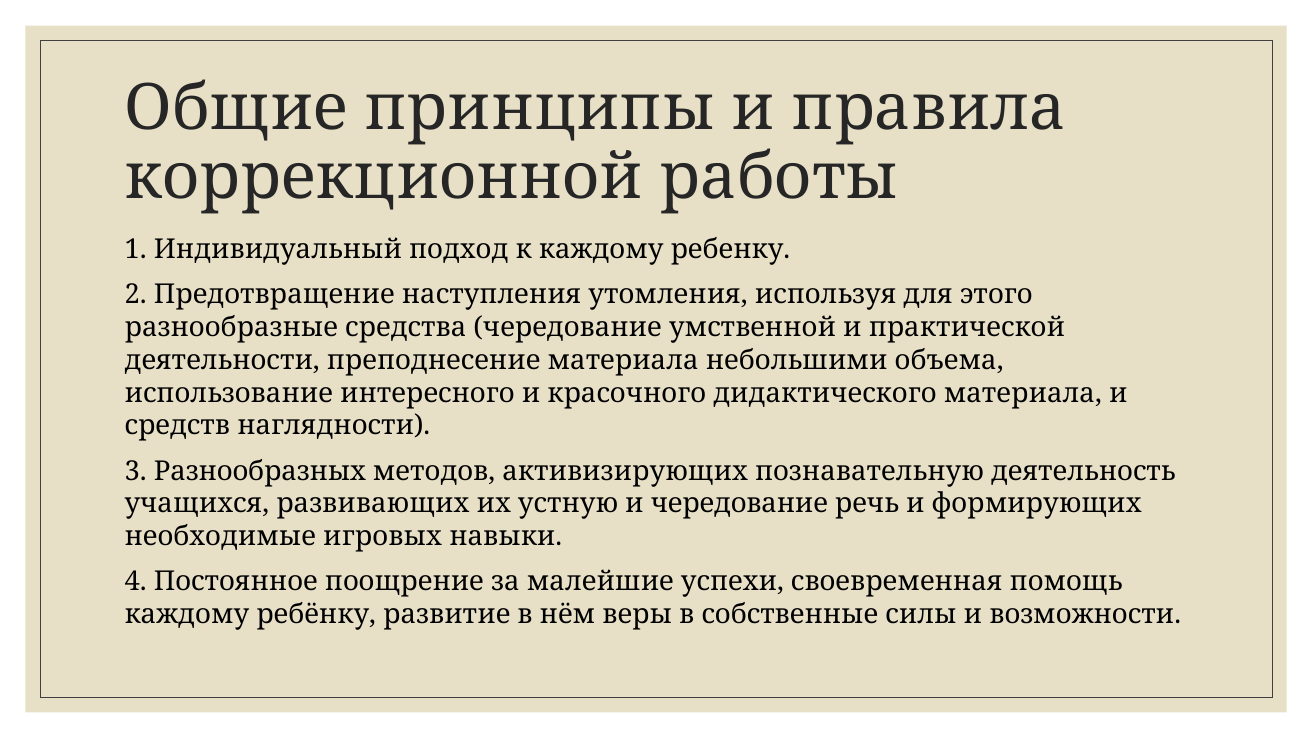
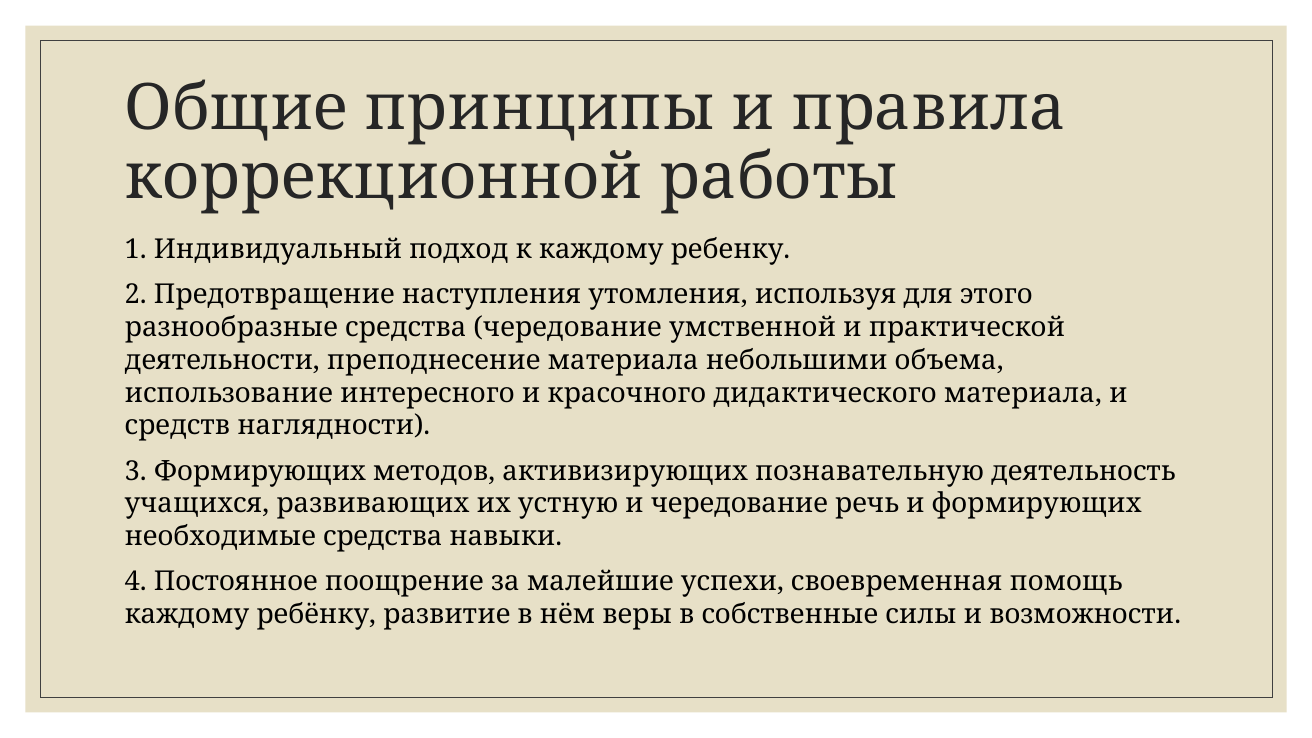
3 Разнообразных: Разнообразных -> Формирующих (260, 471)
необходимые игровых: игровых -> средства (383, 537)
